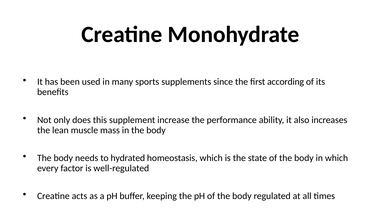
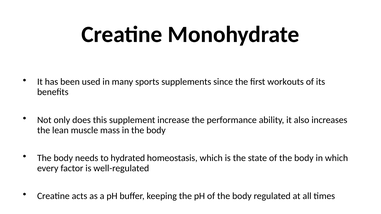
according: according -> workouts (286, 82)
